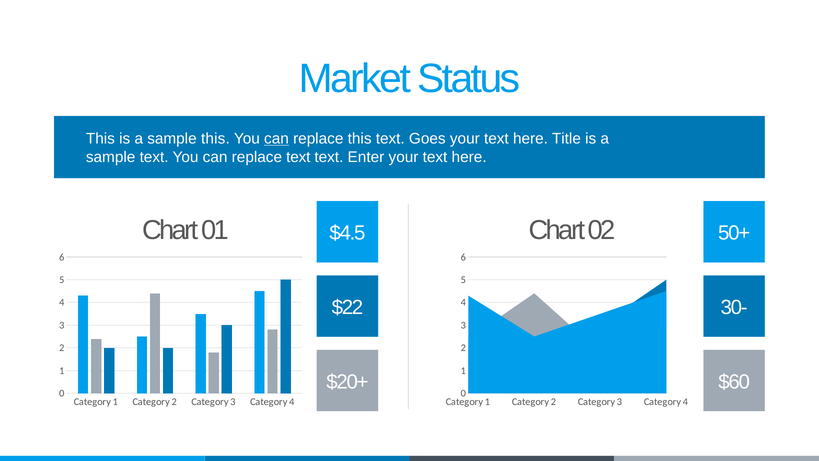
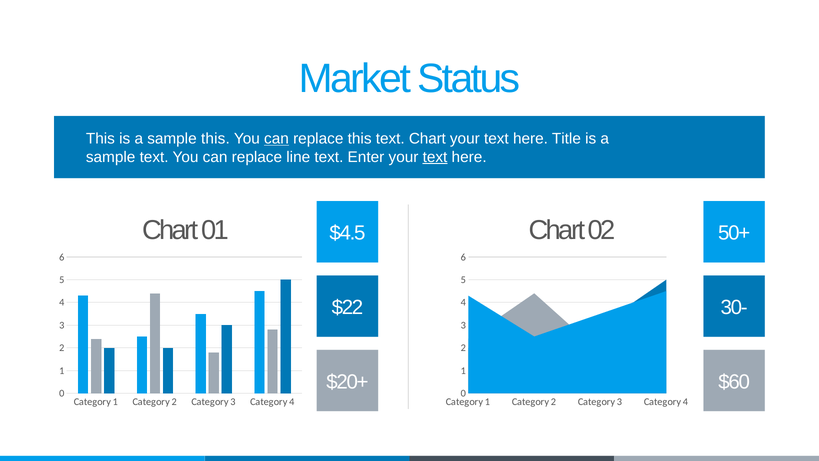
text Goes: Goes -> Chart (427, 139)
replace text: text -> line (298, 157)
text underline: none -> present (435, 157)
